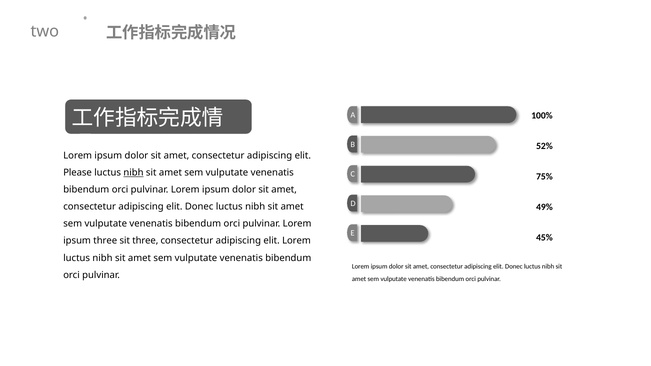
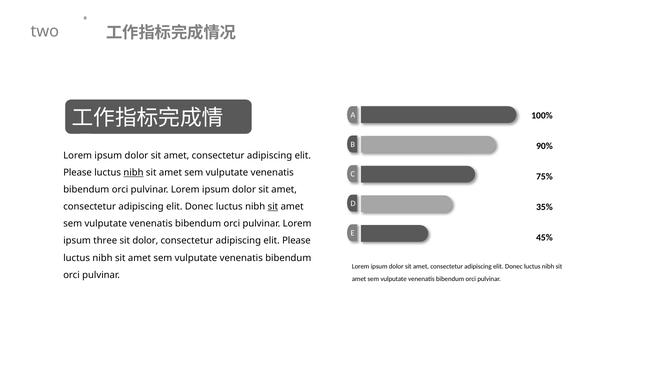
52%: 52% -> 90% (544, 146)
49%: 49% -> 35% (544, 207)
sit underline: none -> present (273, 207)
sit three: three -> dolor (145, 241)
Lorem: Lorem -> Please (296, 241)
